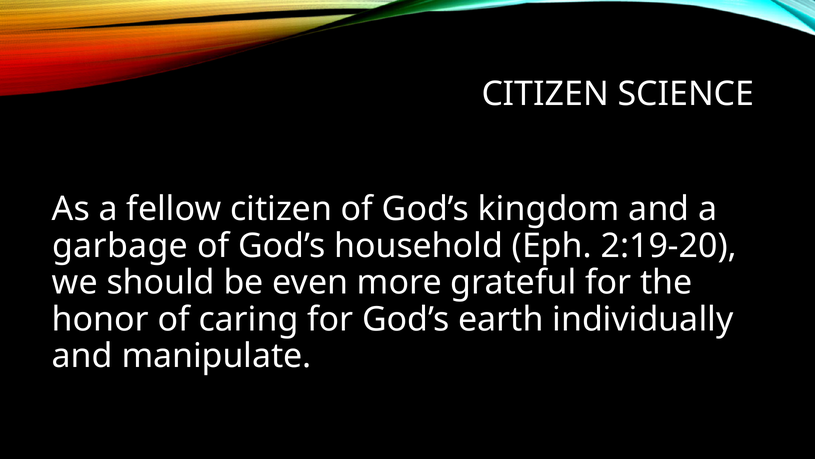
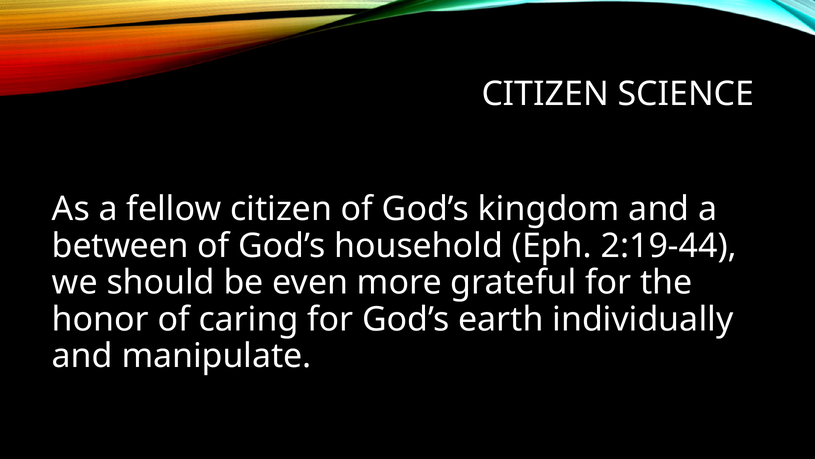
garbage: garbage -> between (120, 246)
2:19-20: 2:19-20 -> 2:19-44 (669, 246)
